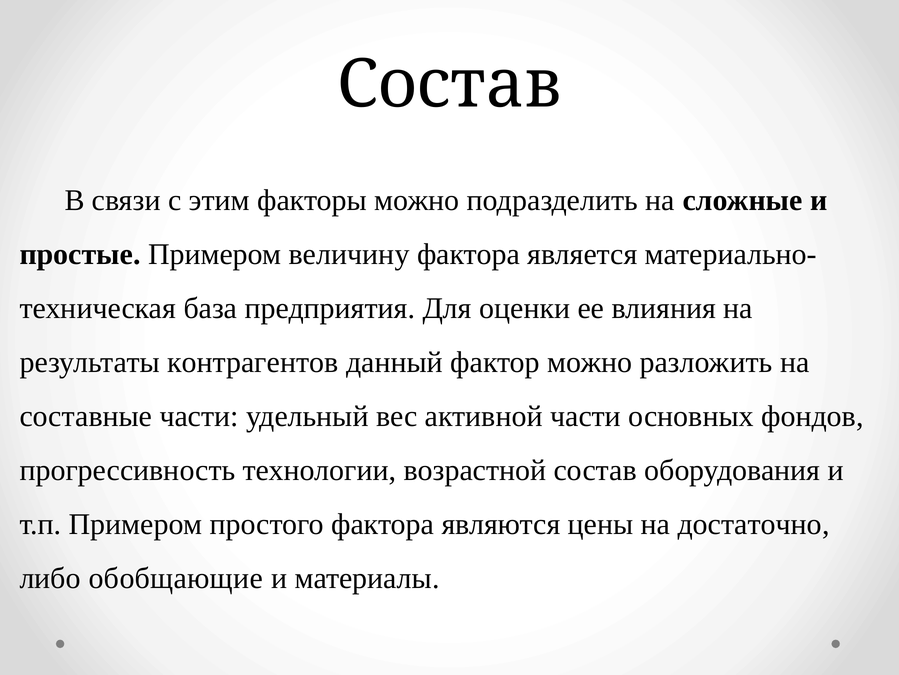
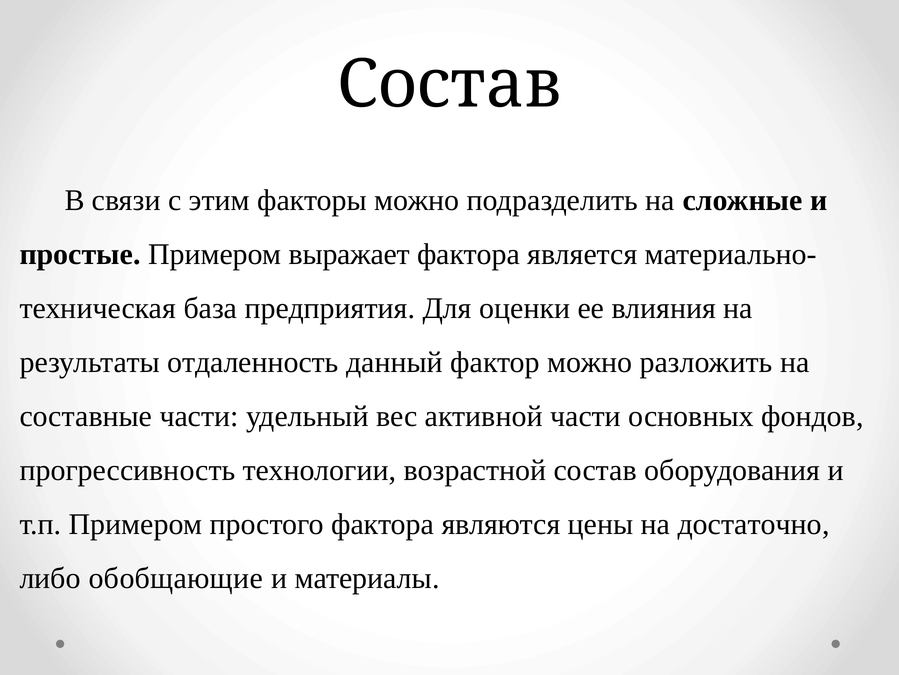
величину: величину -> выражает (349, 254)
контрагентов: контрагентов -> отдаленность (253, 362)
